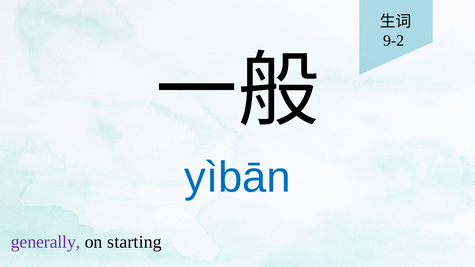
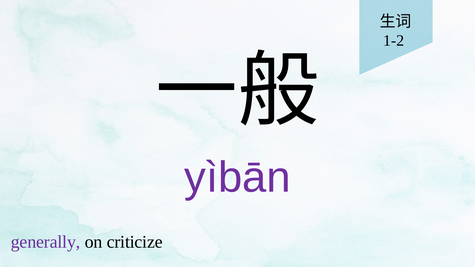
9-2: 9-2 -> 1-2 (394, 41)
yìbān colour: blue -> purple (237, 178)
starting: starting -> criticize (135, 242)
